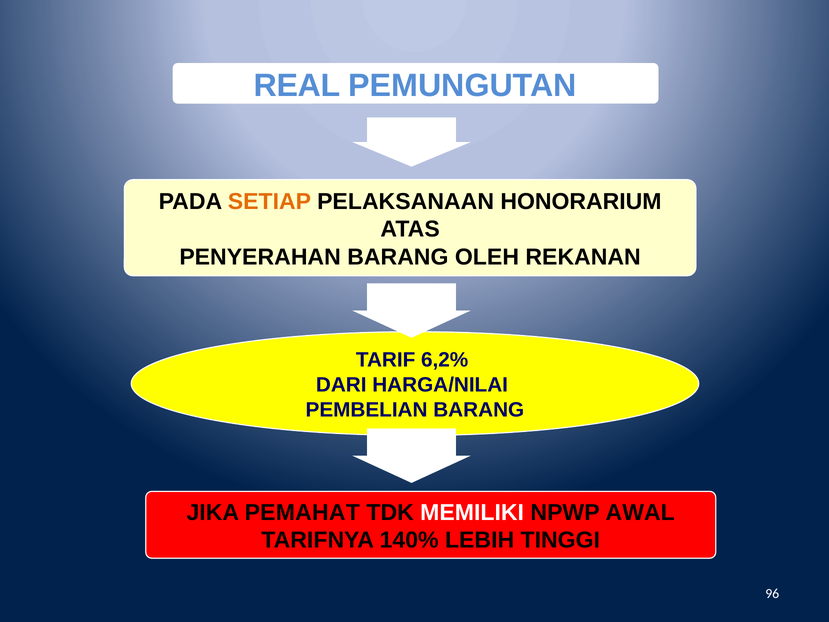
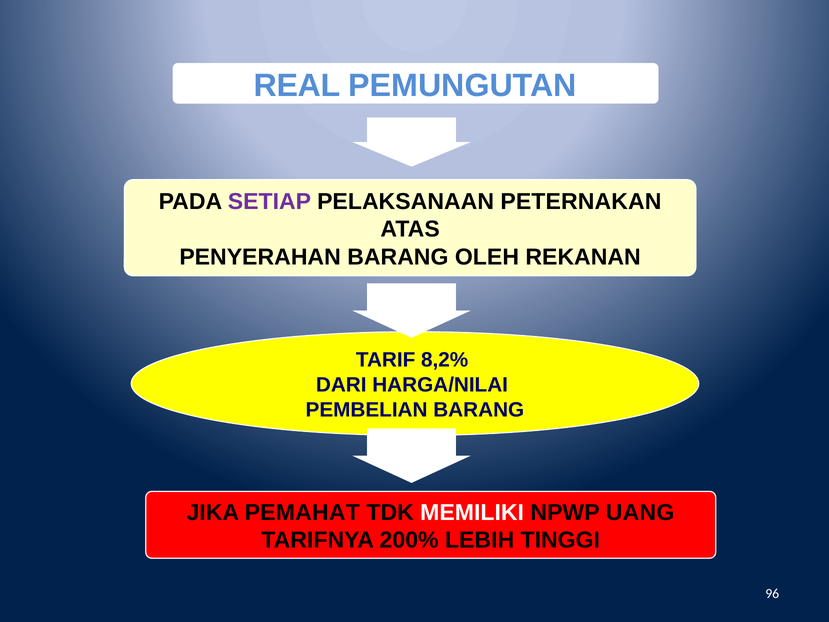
SETIAP colour: orange -> purple (269, 202)
HONORARIUM: HONORARIUM -> PETERNAKAN (581, 202)
6,2%: 6,2% -> 8,2% (445, 360)
AWAL: AWAL -> UANG (640, 512)
140%: 140% -> 200% (409, 540)
